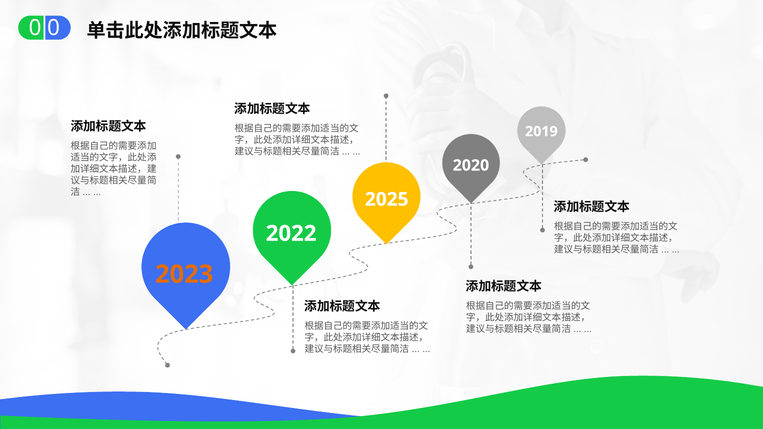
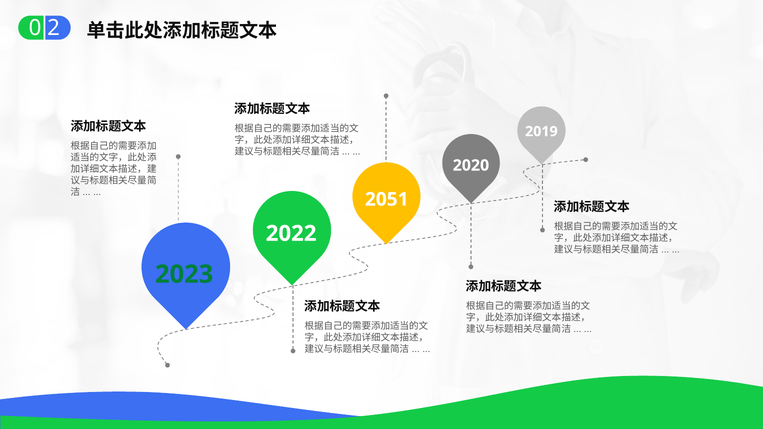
0 0: 0 -> 2 (54, 28)
2025: 2025 -> 2051 (387, 199)
2023 colour: orange -> green (184, 274)
